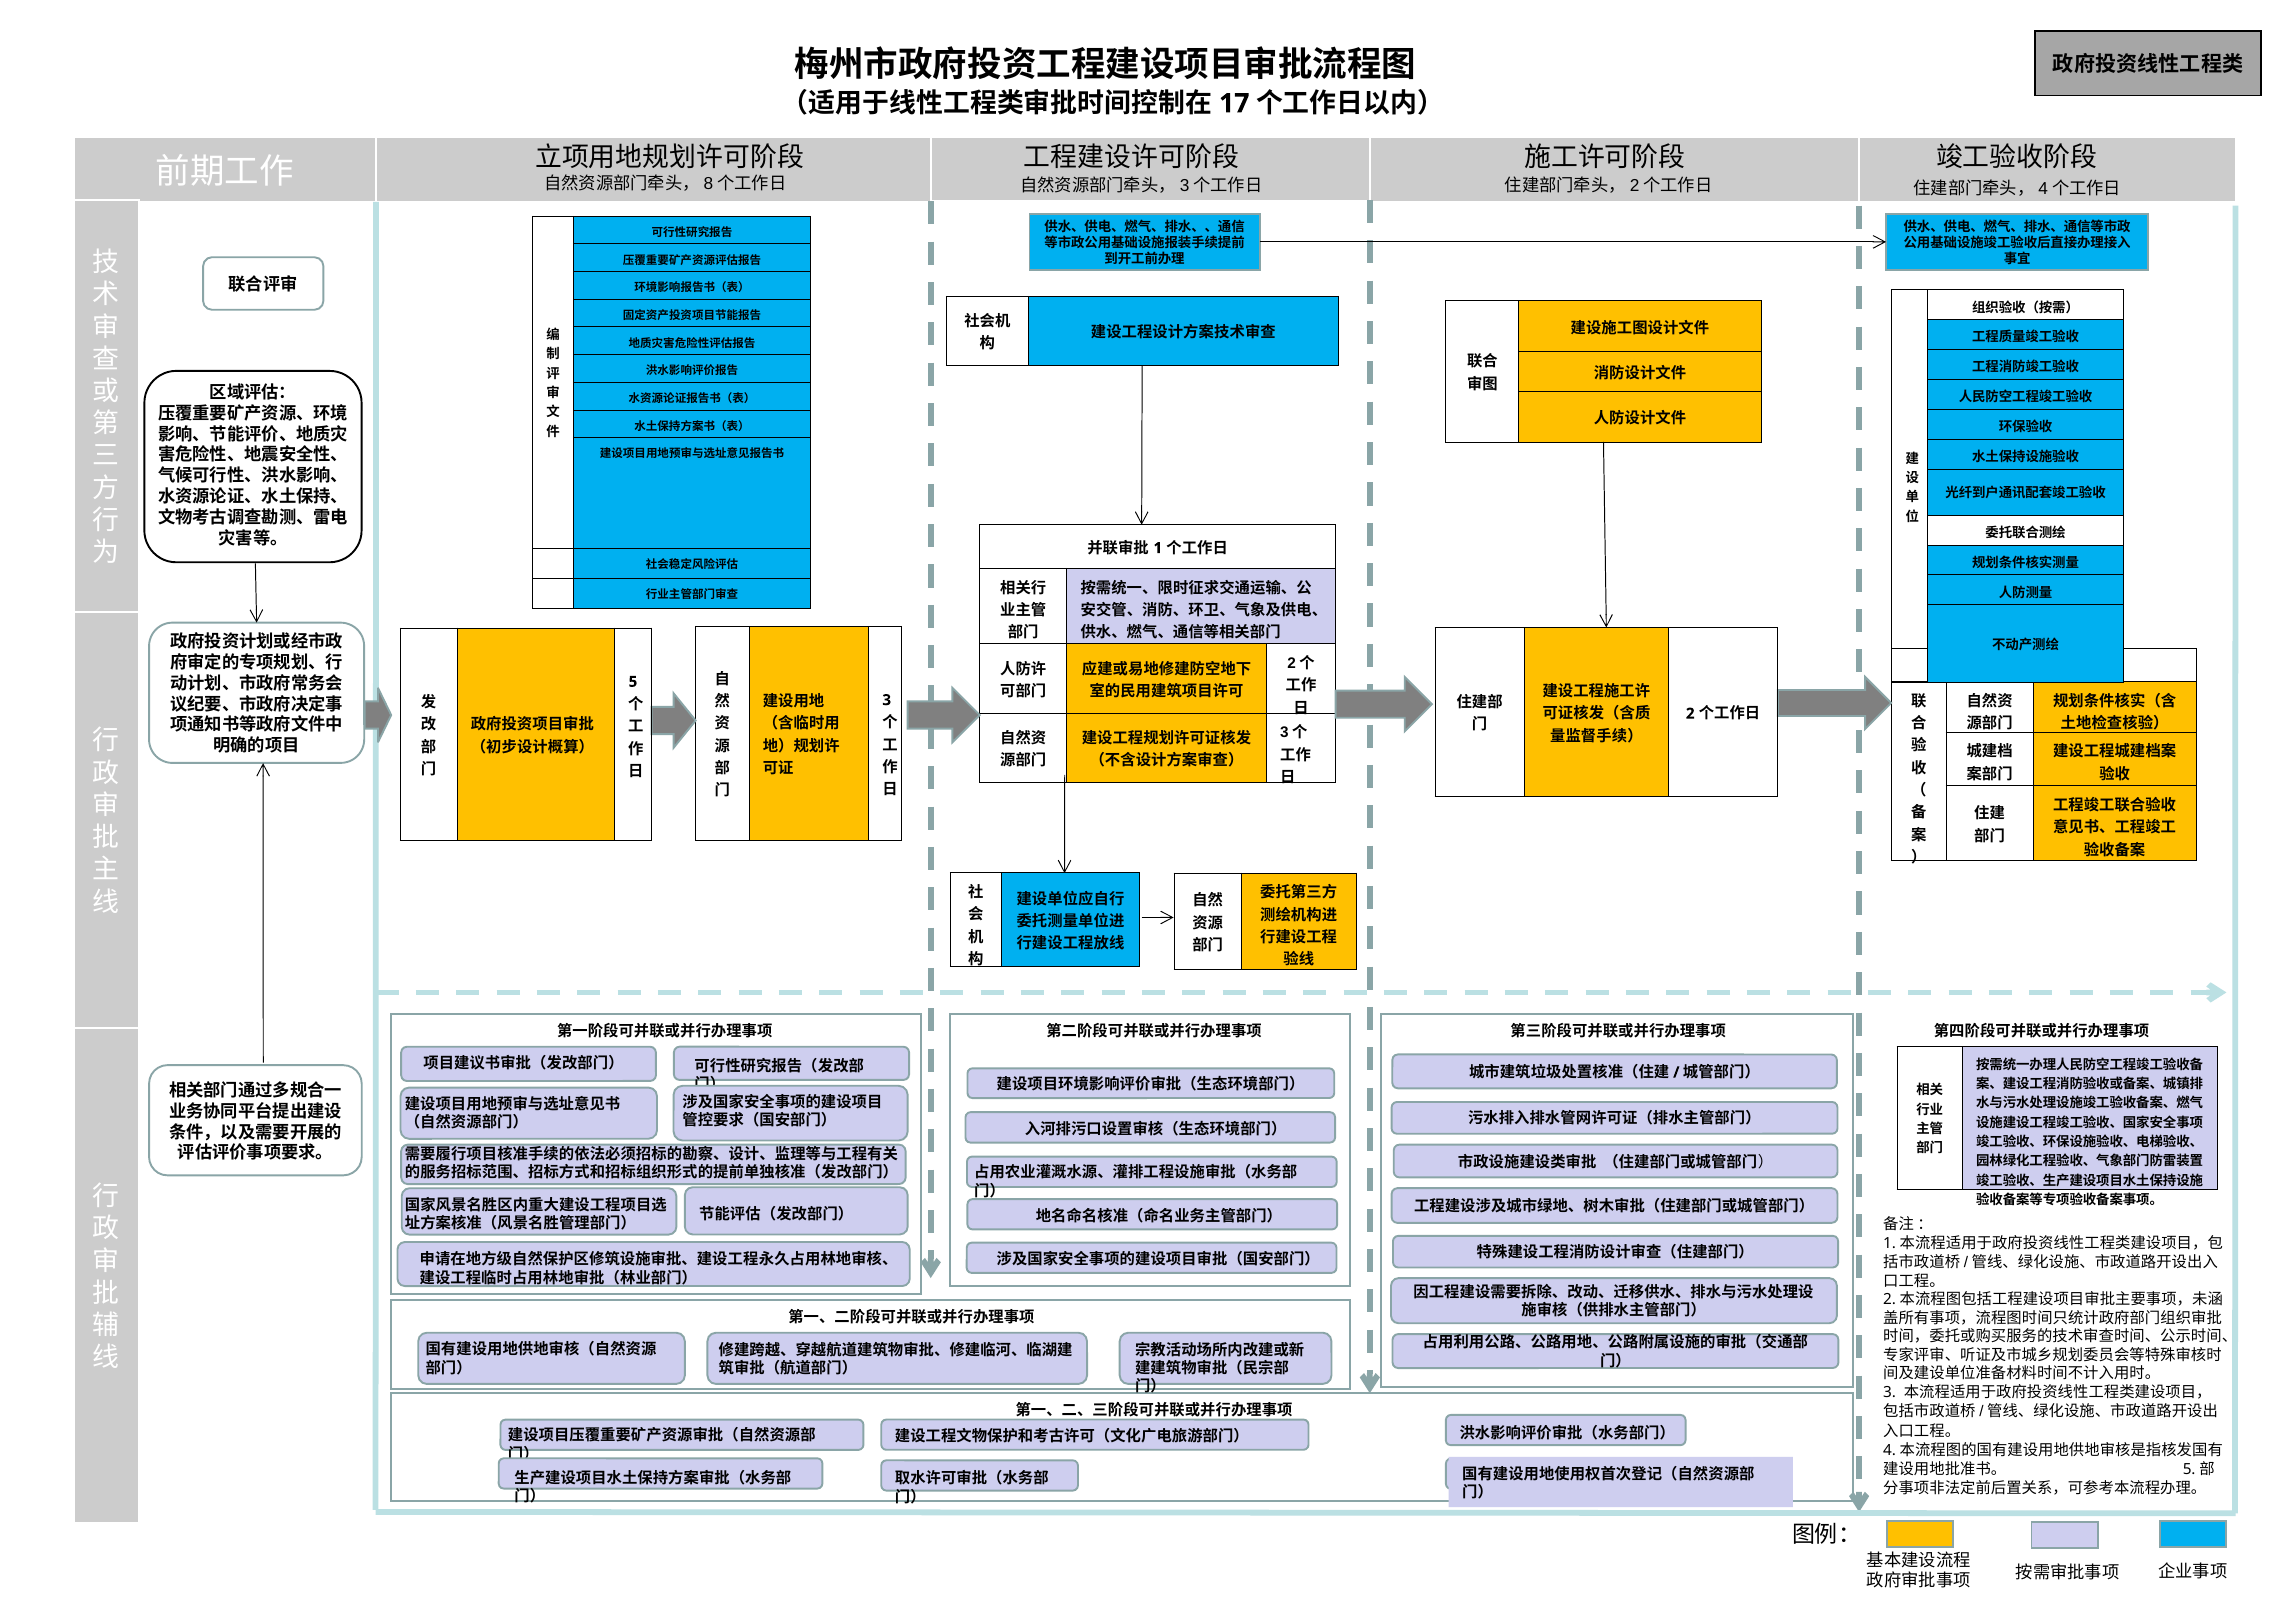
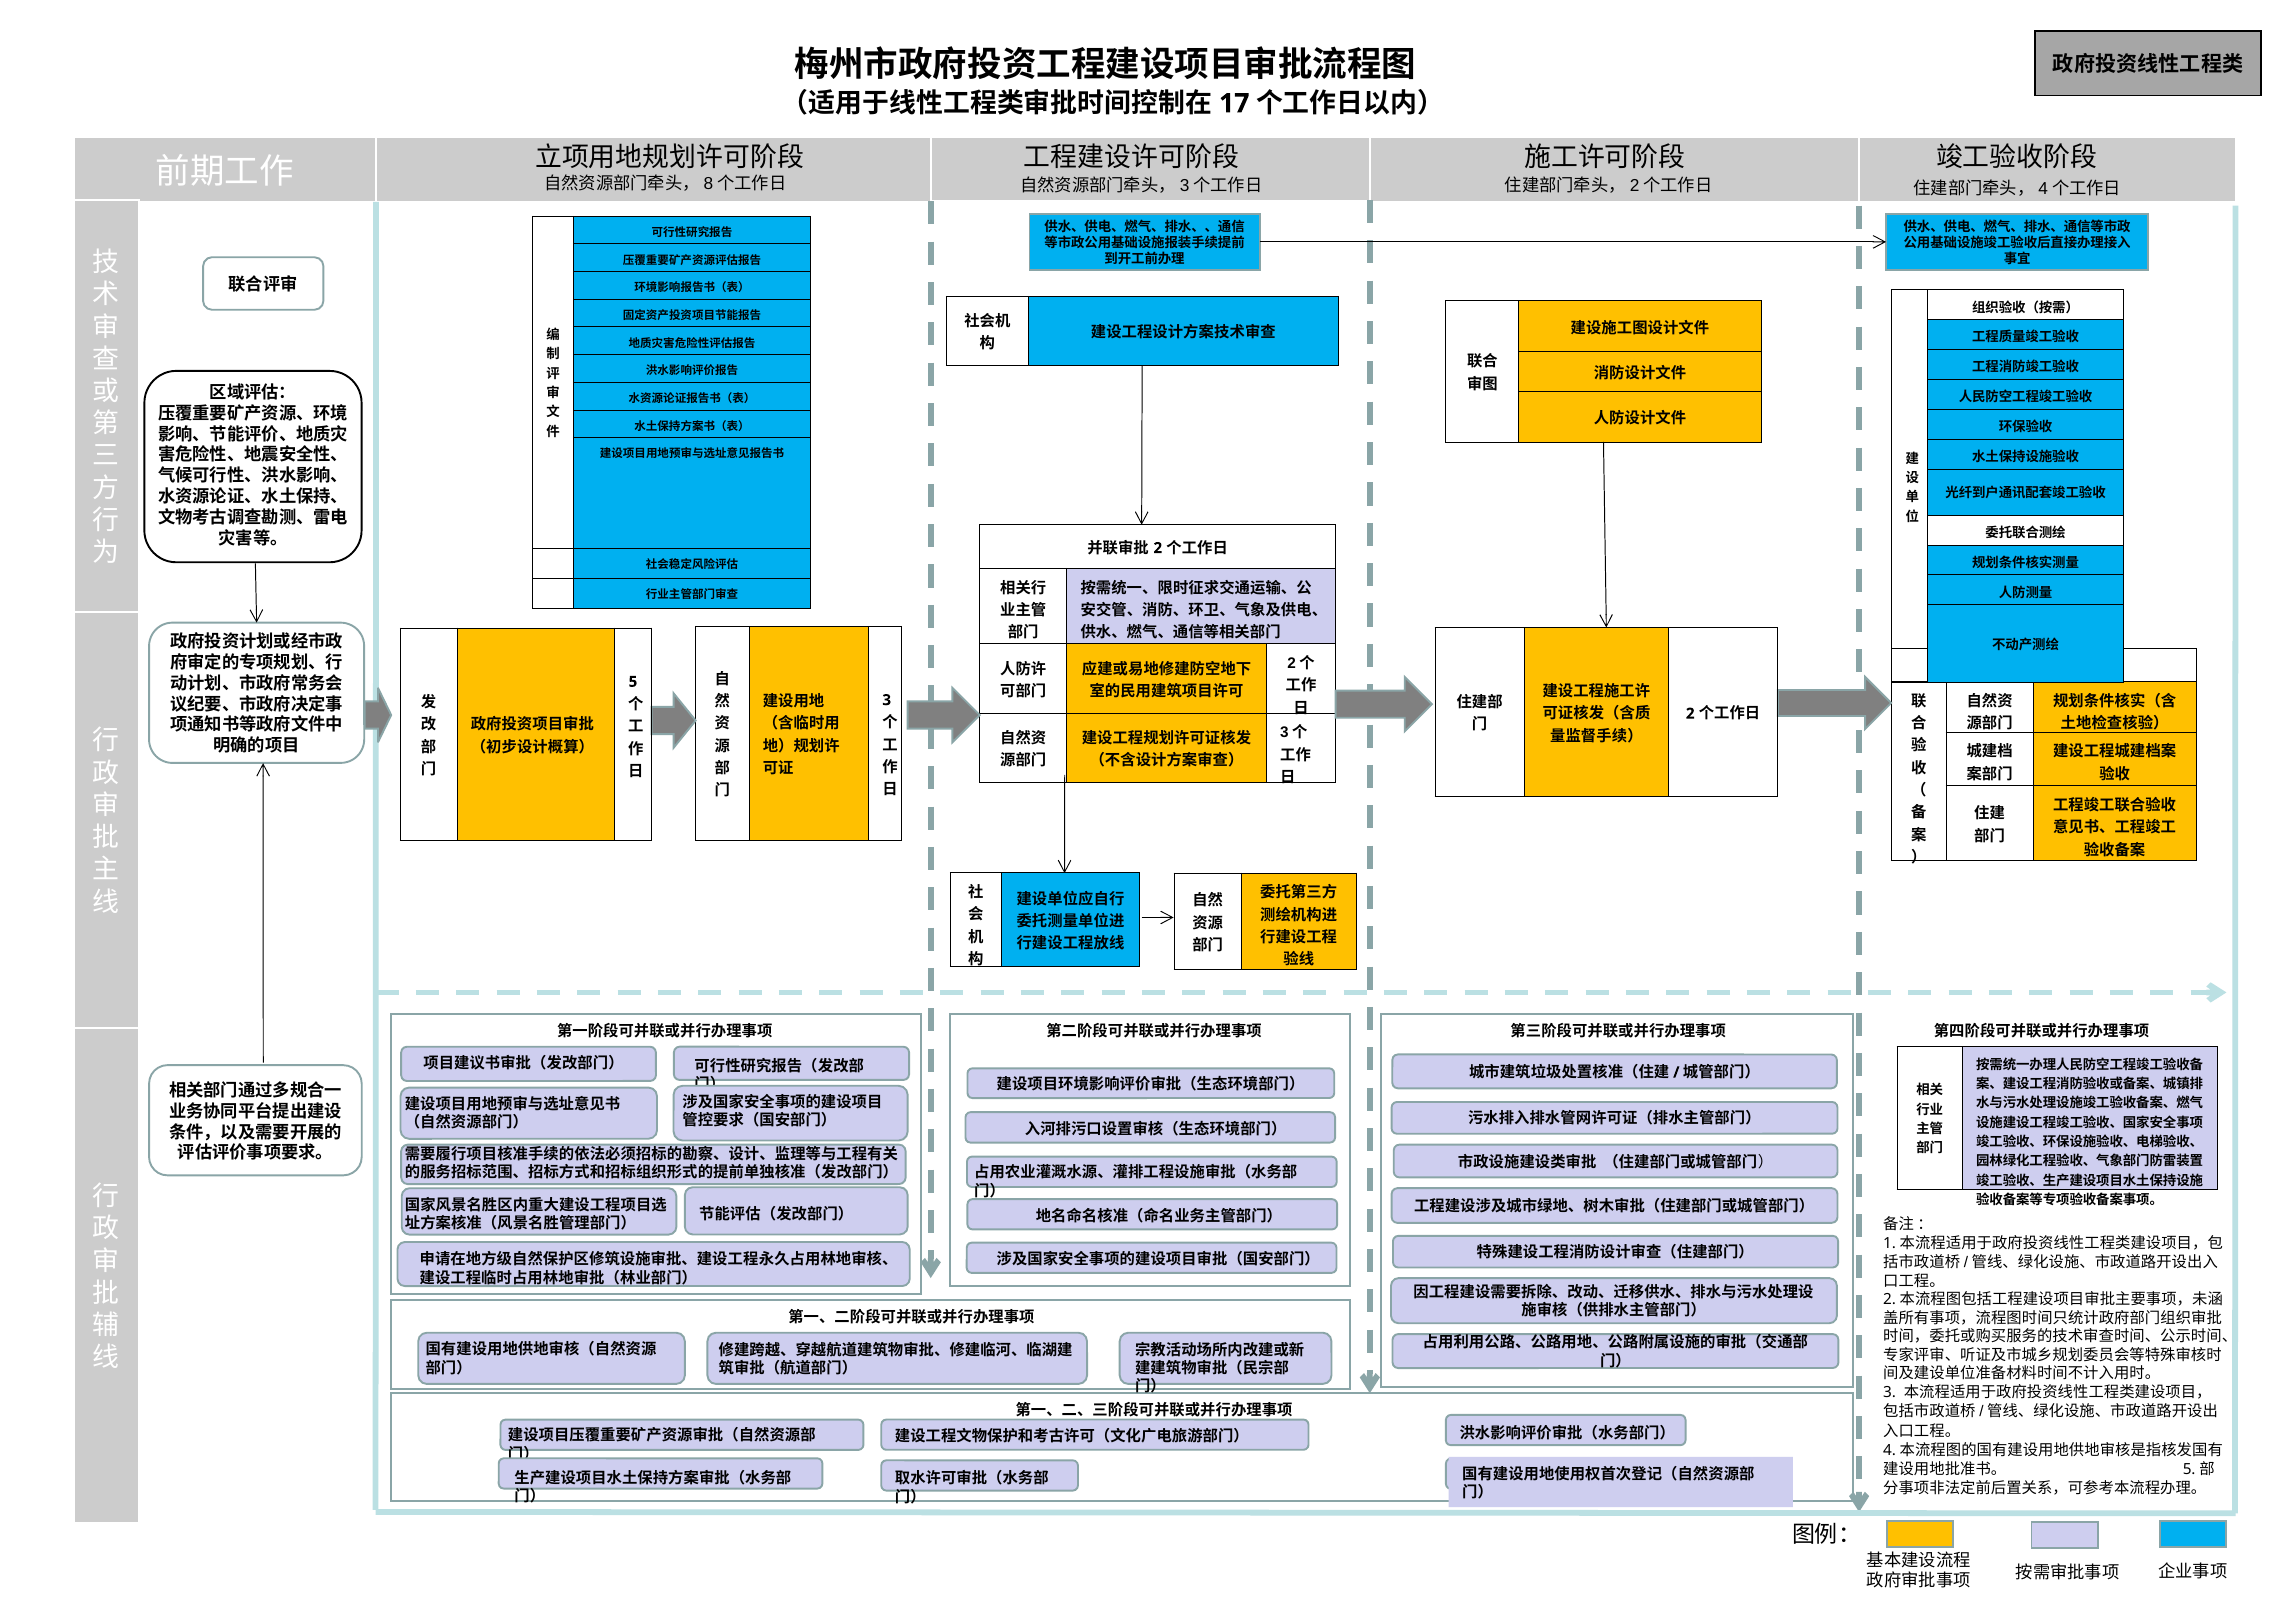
1: 1 -> 2 (1158, 548)
